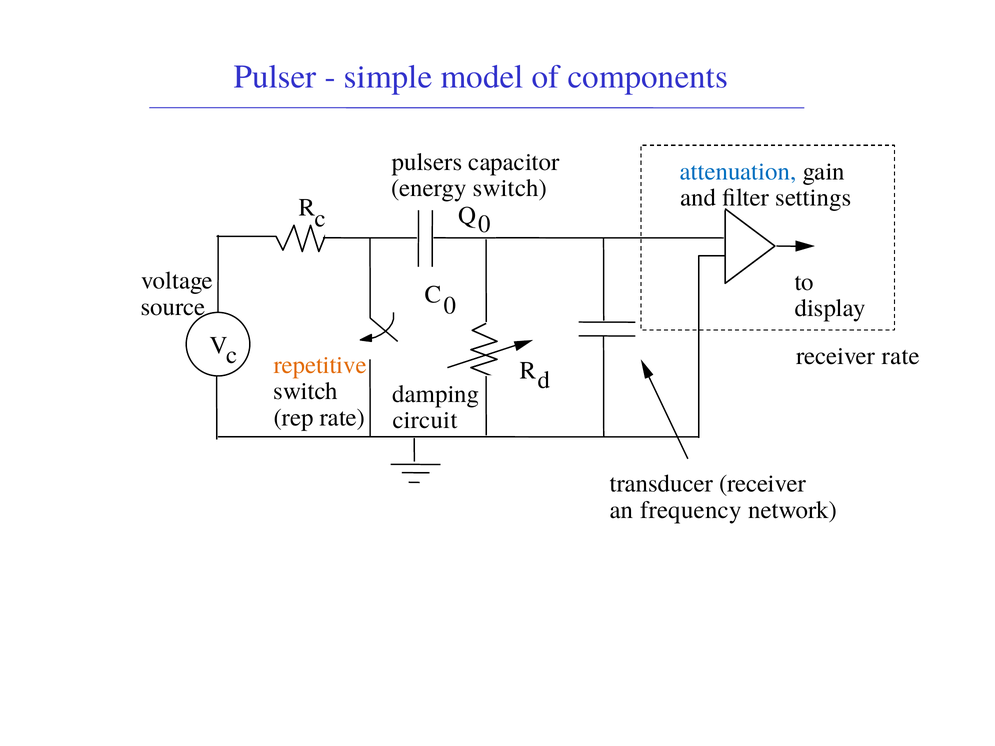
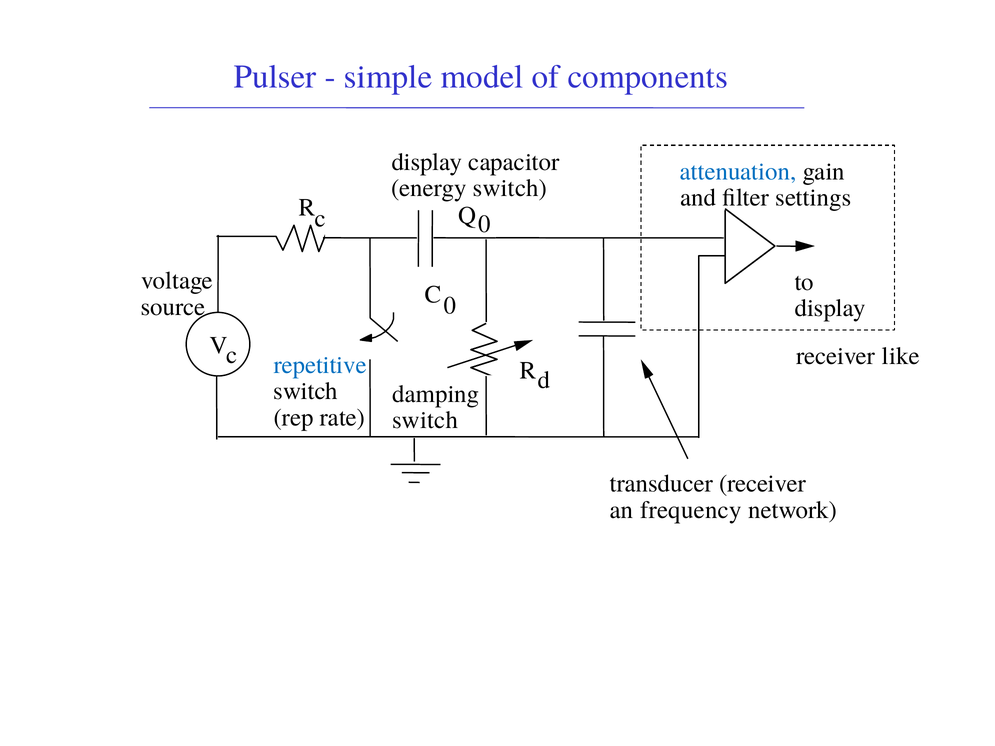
pulsers: pulsers -> display (427, 162)
receiver rate: rate -> like (901, 356)
repetitive colour: orange -> blue (320, 365)
circuit: circuit -> switch (425, 420)
